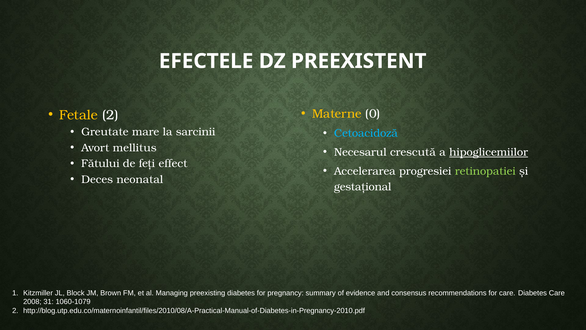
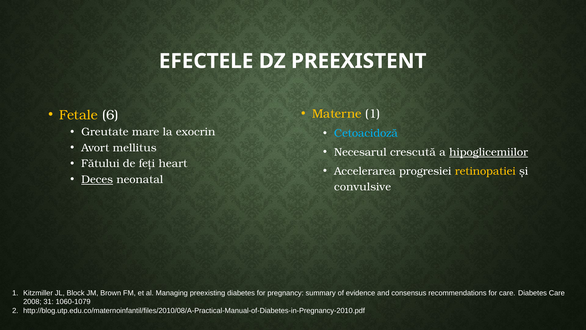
Materne 0: 0 -> 1 (373, 114)
Fetale 2: 2 -> 6 (110, 115)
sarcinii: sarcinii -> exocrin (196, 132)
effect: effect -> heart (173, 164)
retinopatiei colour: light green -> yellow (485, 171)
Deces underline: none -> present (97, 179)
gestațional: gestațional -> convulsive (363, 187)
